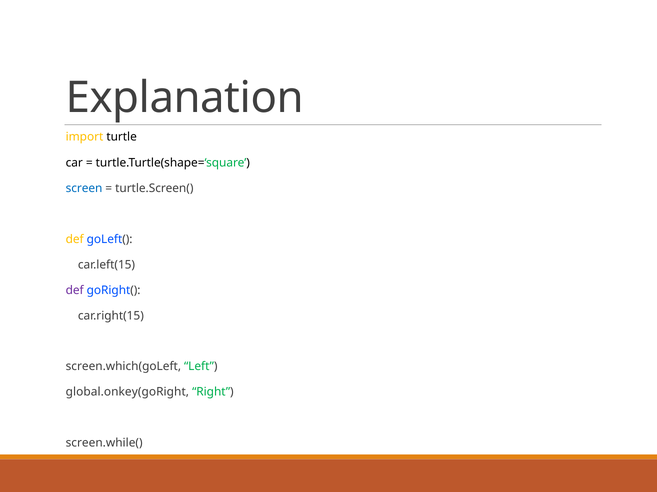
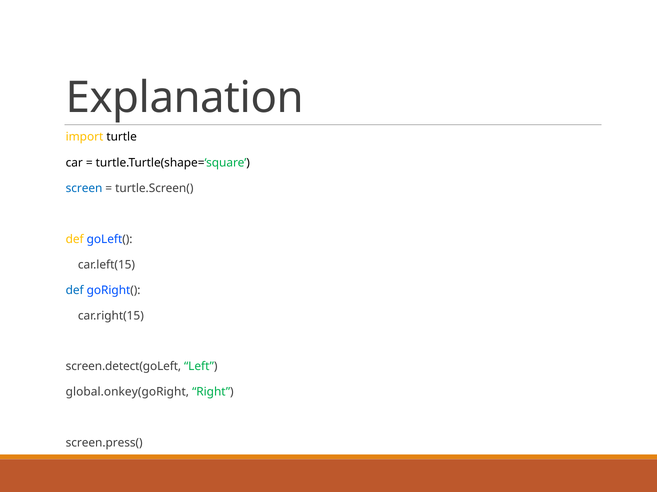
def colour: purple -> blue (75, 291)
screen.which(goLeft: screen.which(goLeft -> screen.detect(goLeft (123, 367)
screen.while(: screen.while( -> screen.press( (104, 444)
